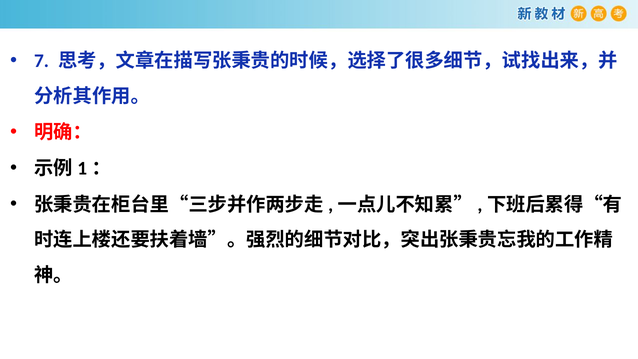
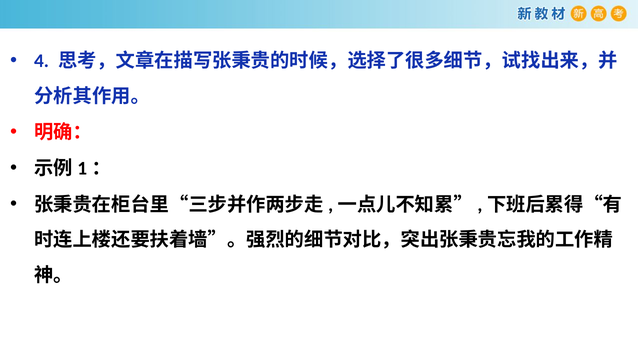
7: 7 -> 4 (42, 61)
